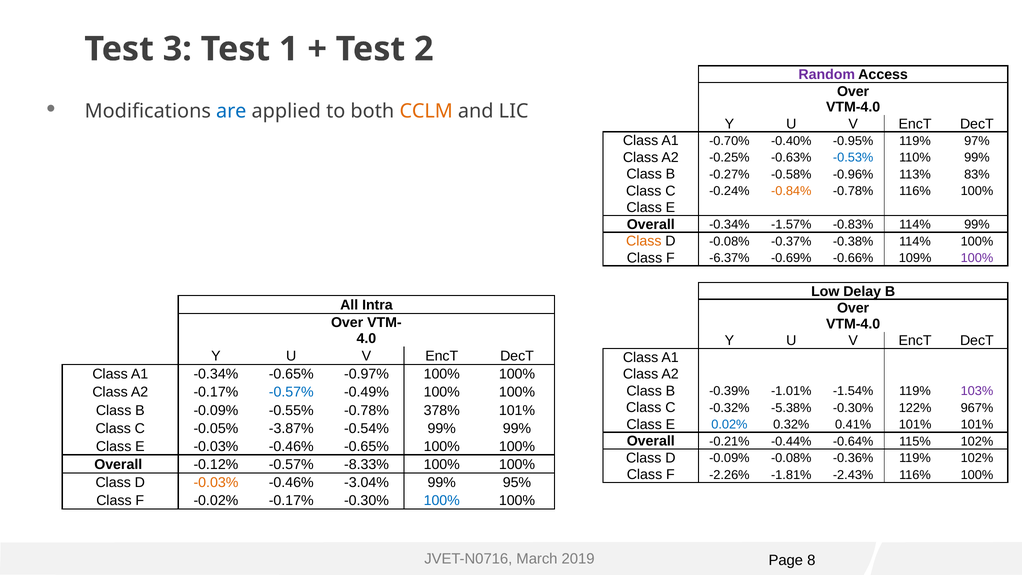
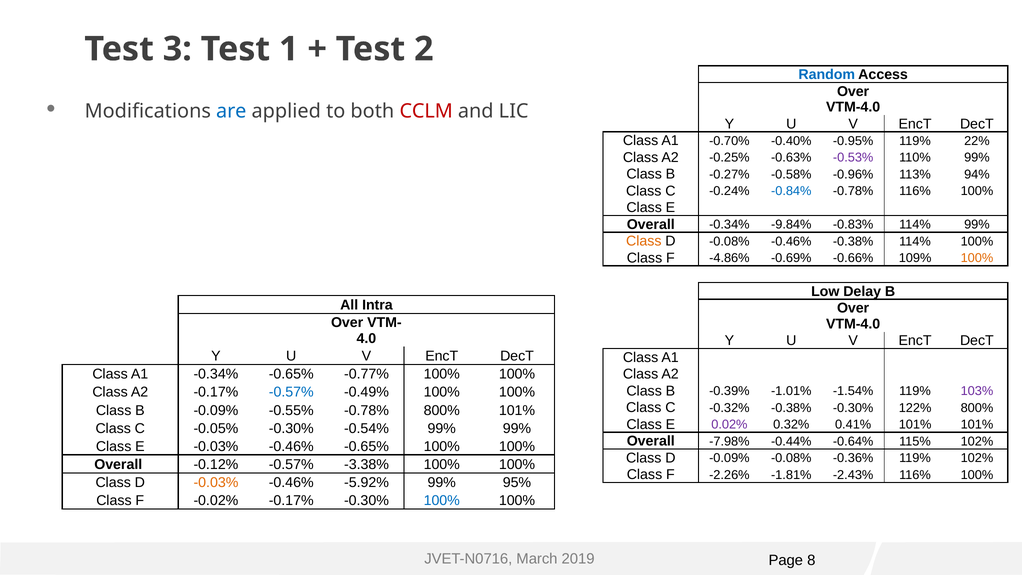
Random colour: purple -> blue (827, 75)
CCLM colour: orange -> red (426, 111)
97%: 97% -> 22% (977, 141)
-0.53% colour: blue -> purple (853, 158)
83%: 83% -> 94% (977, 174)
-0.84% colour: orange -> blue (791, 191)
-1.57%: -1.57% -> -9.84% (791, 225)
-0.08% -0.37%: -0.37% -> -0.46% (791, 241)
-6.37%: -6.37% -> -4.86% (729, 258)
100% colour: purple -> orange (977, 258)
-0.97%: -0.97% -> -0.77% (367, 374)
-0.32% -5.38%: -5.38% -> -0.38% (791, 408)
122% 967%: 967% -> 800% (977, 408)
-0.78% 378%: 378% -> 800% (442, 410)
0.02% colour: blue -> purple (729, 425)
-0.05% -3.87%: -3.87% -> -0.30% (291, 428)
-0.21%: -0.21% -> -7.98% (729, 441)
-8.33%: -8.33% -> -3.38% (367, 464)
-3.04%: -3.04% -> -5.92% (367, 483)
